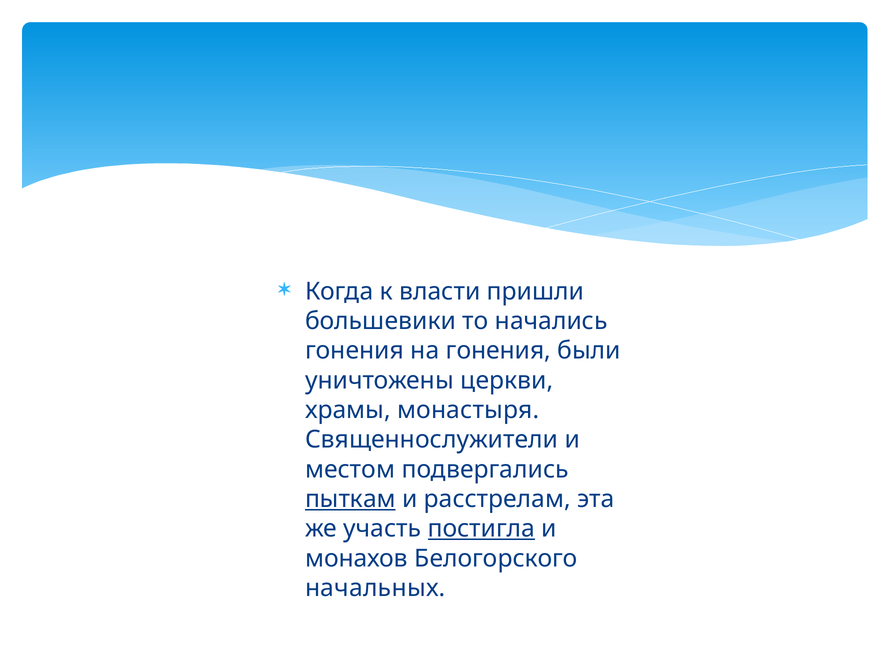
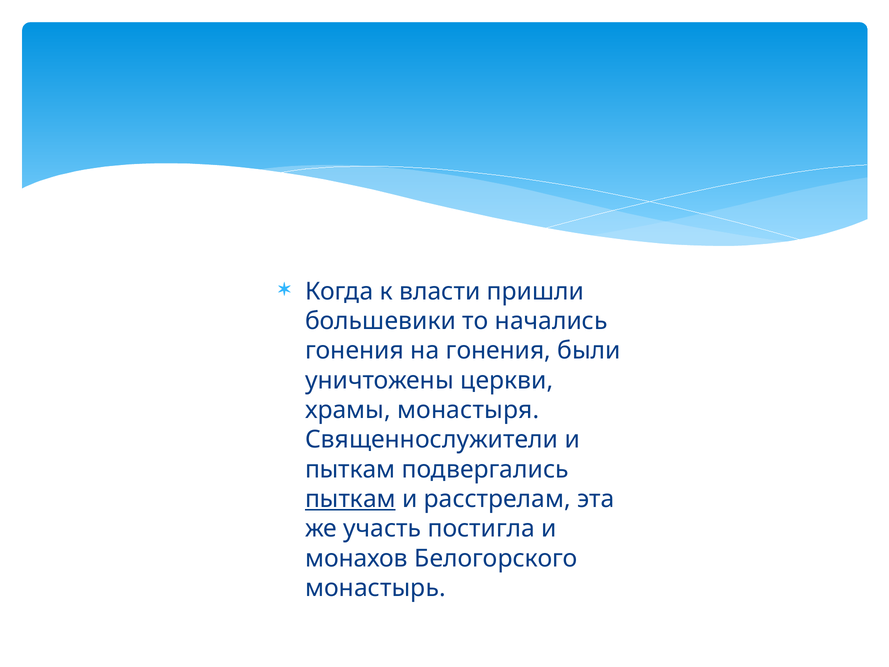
местом: местом -> пыткам (350, 469)
постигла underline: present -> none (481, 529)
начальных: начальных -> монастырь (375, 588)
